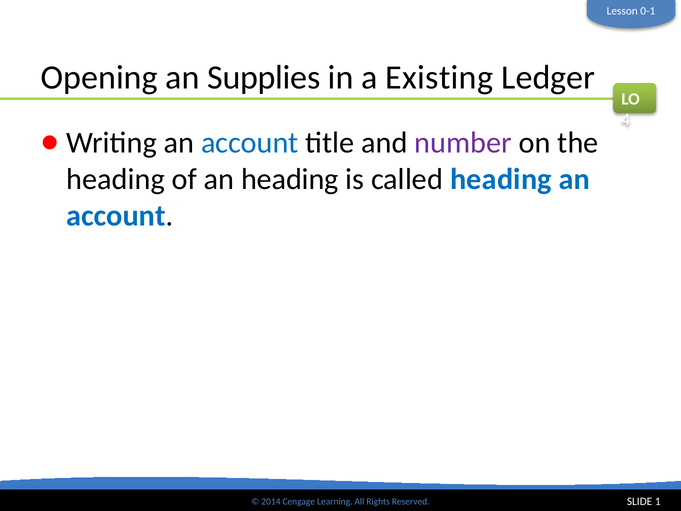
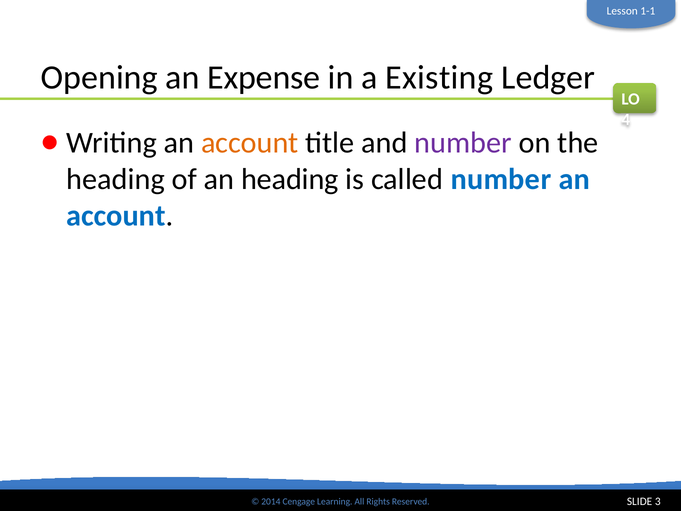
0-1: 0-1 -> 1-1 (648, 11)
Supplies: Supplies -> Expense (264, 77)
account colour: blue -> orange (250, 143)
called heading: heading -> number (501, 179)
1: 1 -> 3 (658, 501)
